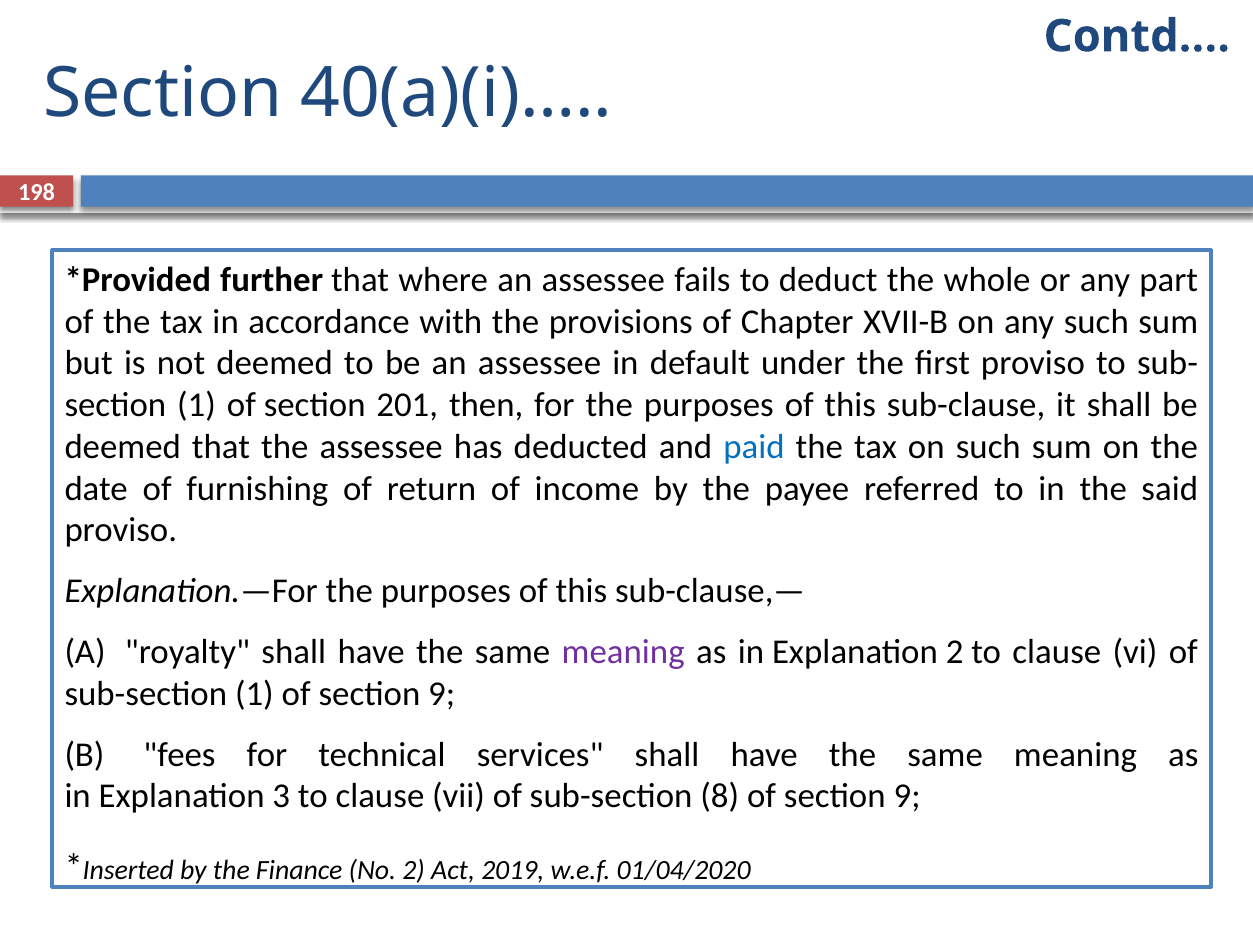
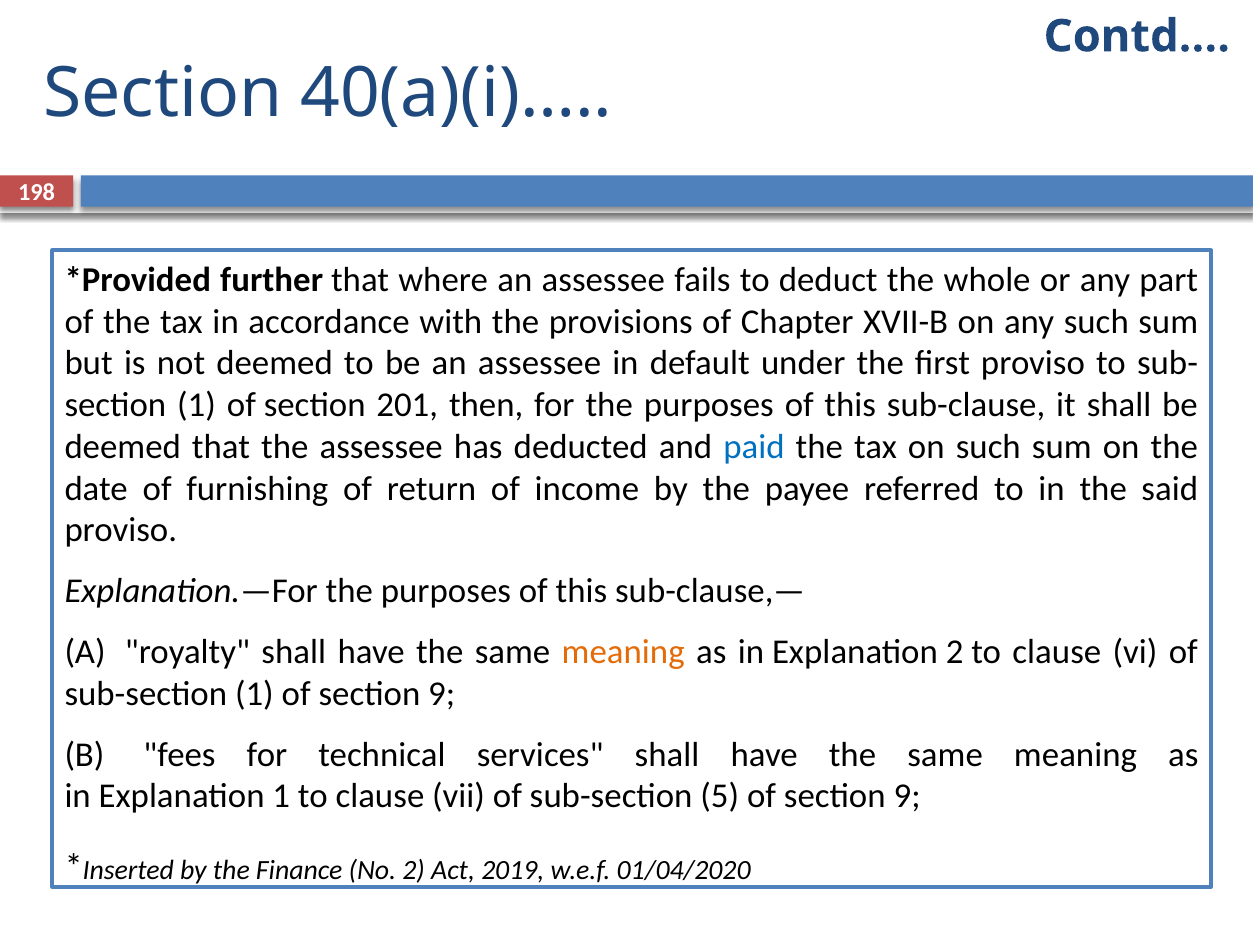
meaning colour: purple -> orange (623, 653)
Explanation 3: 3 -> 1 (281, 797)
8: 8 -> 5 (720, 797)
